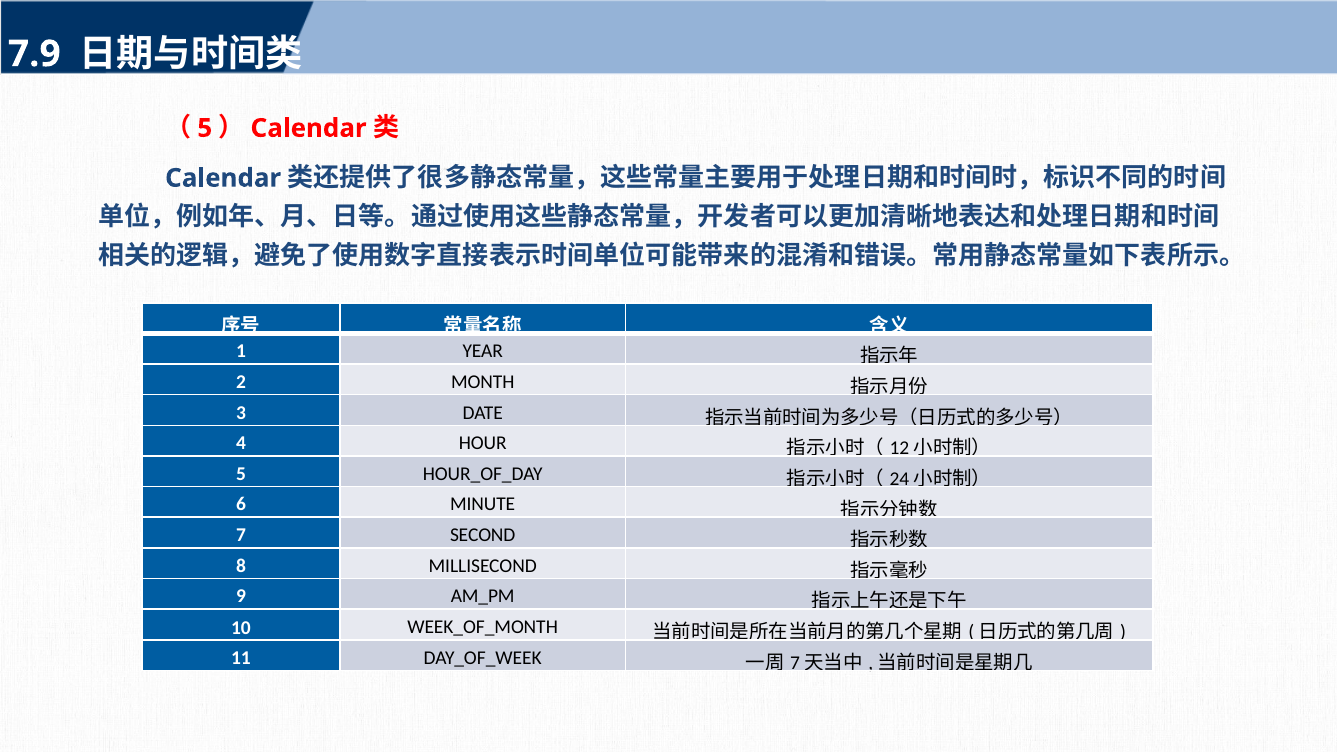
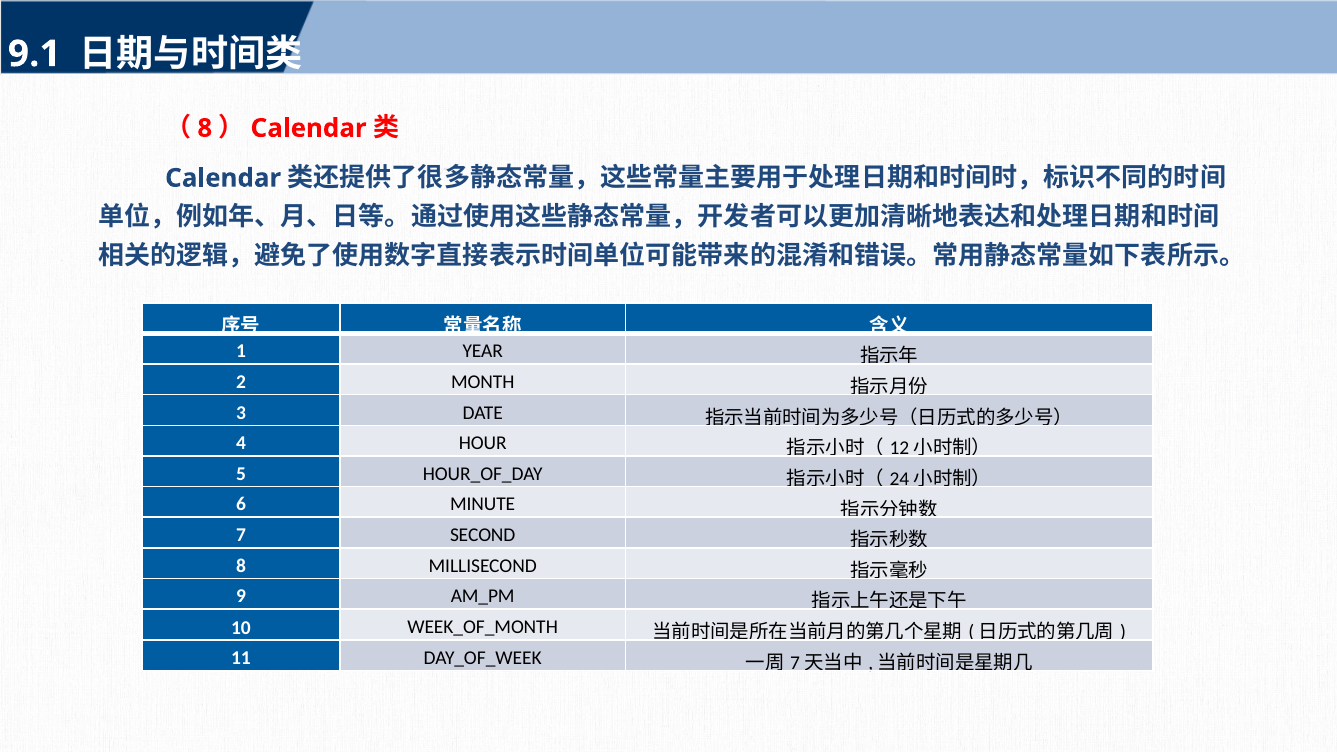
7.9: 7.9 -> 9.1 (34, 54)
5: 5 -> 8 (205, 128)
